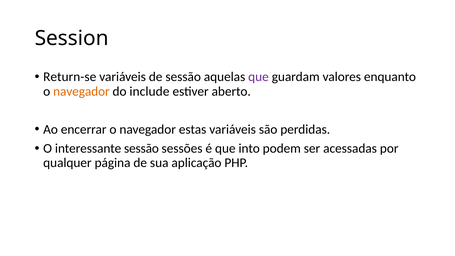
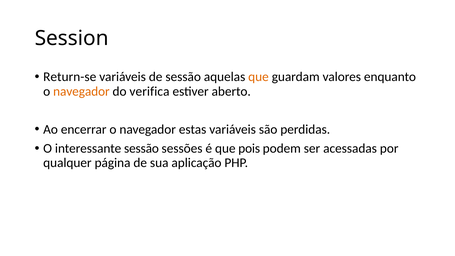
que colour: purple -> orange (259, 77)
include: include -> verifica (149, 91)
into: into -> pois (249, 148)
